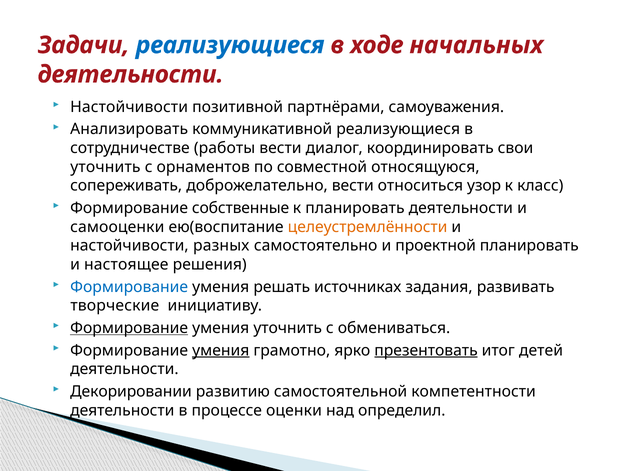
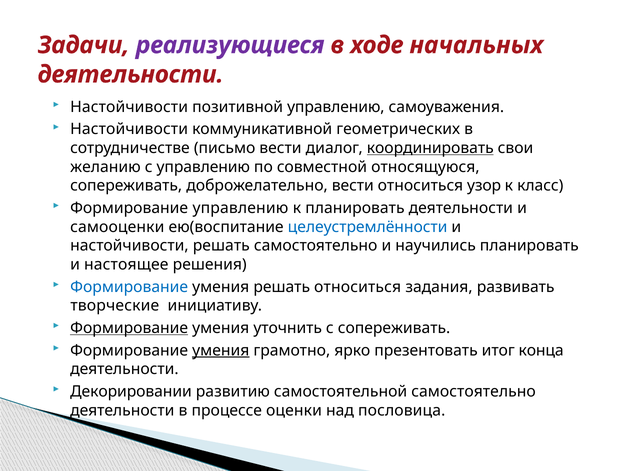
реализующиеся colour: blue -> purple (230, 45)
позитивной партнёрами: партнёрами -> управлению (336, 107)
Анализировать: Анализировать -> Настойчивости (129, 129)
коммуникативной реализующиеся: реализующиеся -> геометрических (398, 129)
работы: работы -> письмо (225, 148)
координировать underline: none -> present (430, 148)
уточнить: уточнить -> желанию (105, 167)
с орнаментов: орнаментов -> управлению (203, 167)
Формирование собственные: собственные -> управлению (240, 208)
целеустремлённости colour: orange -> blue (368, 227)
настойчивости разных: разных -> решать (221, 246)
проектной: проектной -> научились (436, 246)
решать источниках: источниках -> относиться (358, 287)
с обмениваться: обмениваться -> сопереживать (394, 328)
презентовать underline: present -> none (426, 350)
детей: детей -> конца (541, 350)
самостоятельной компетентности: компетентности -> самостоятельно (474, 391)
определил: определил -> пословица (402, 410)
